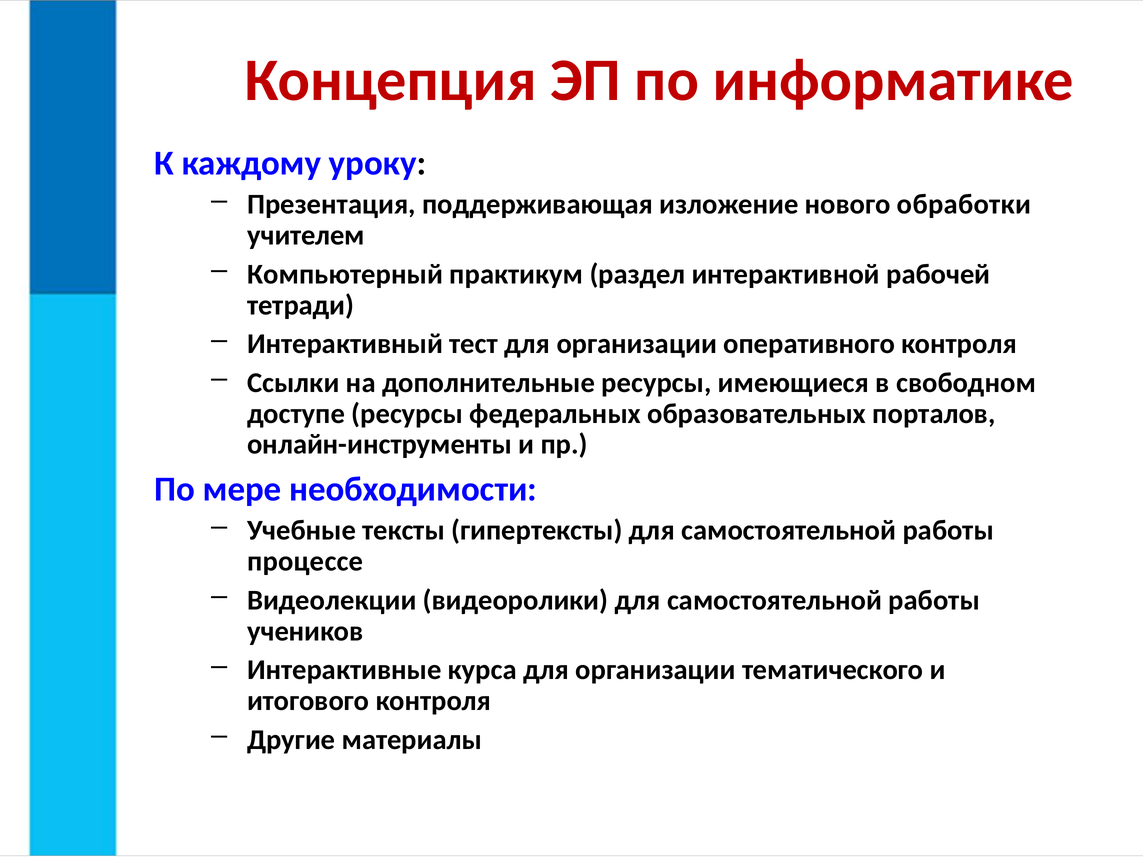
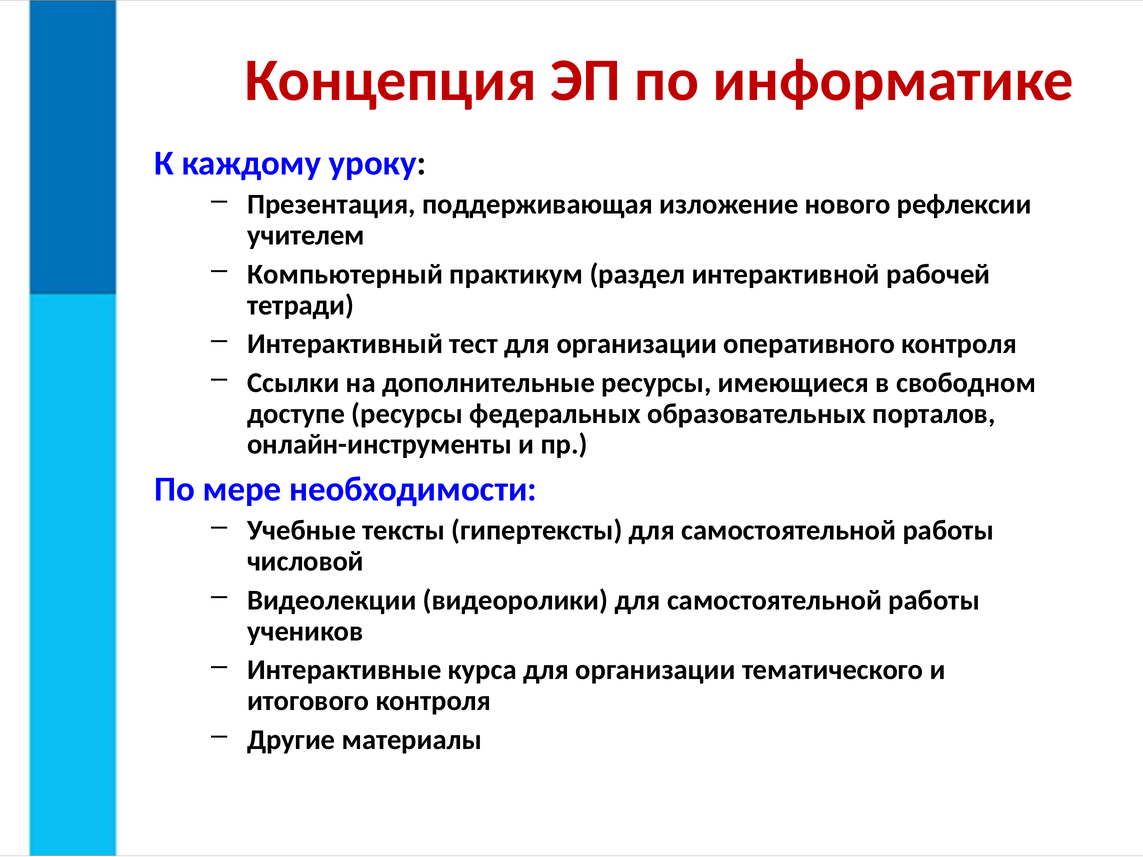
обработки: обработки -> рефлексии (964, 205)
процессе: процессе -> числовой (305, 562)
